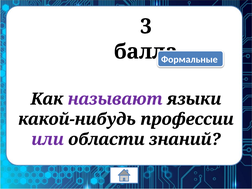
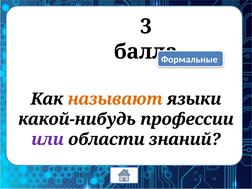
называют colour: purple -> orange (115, 99)
